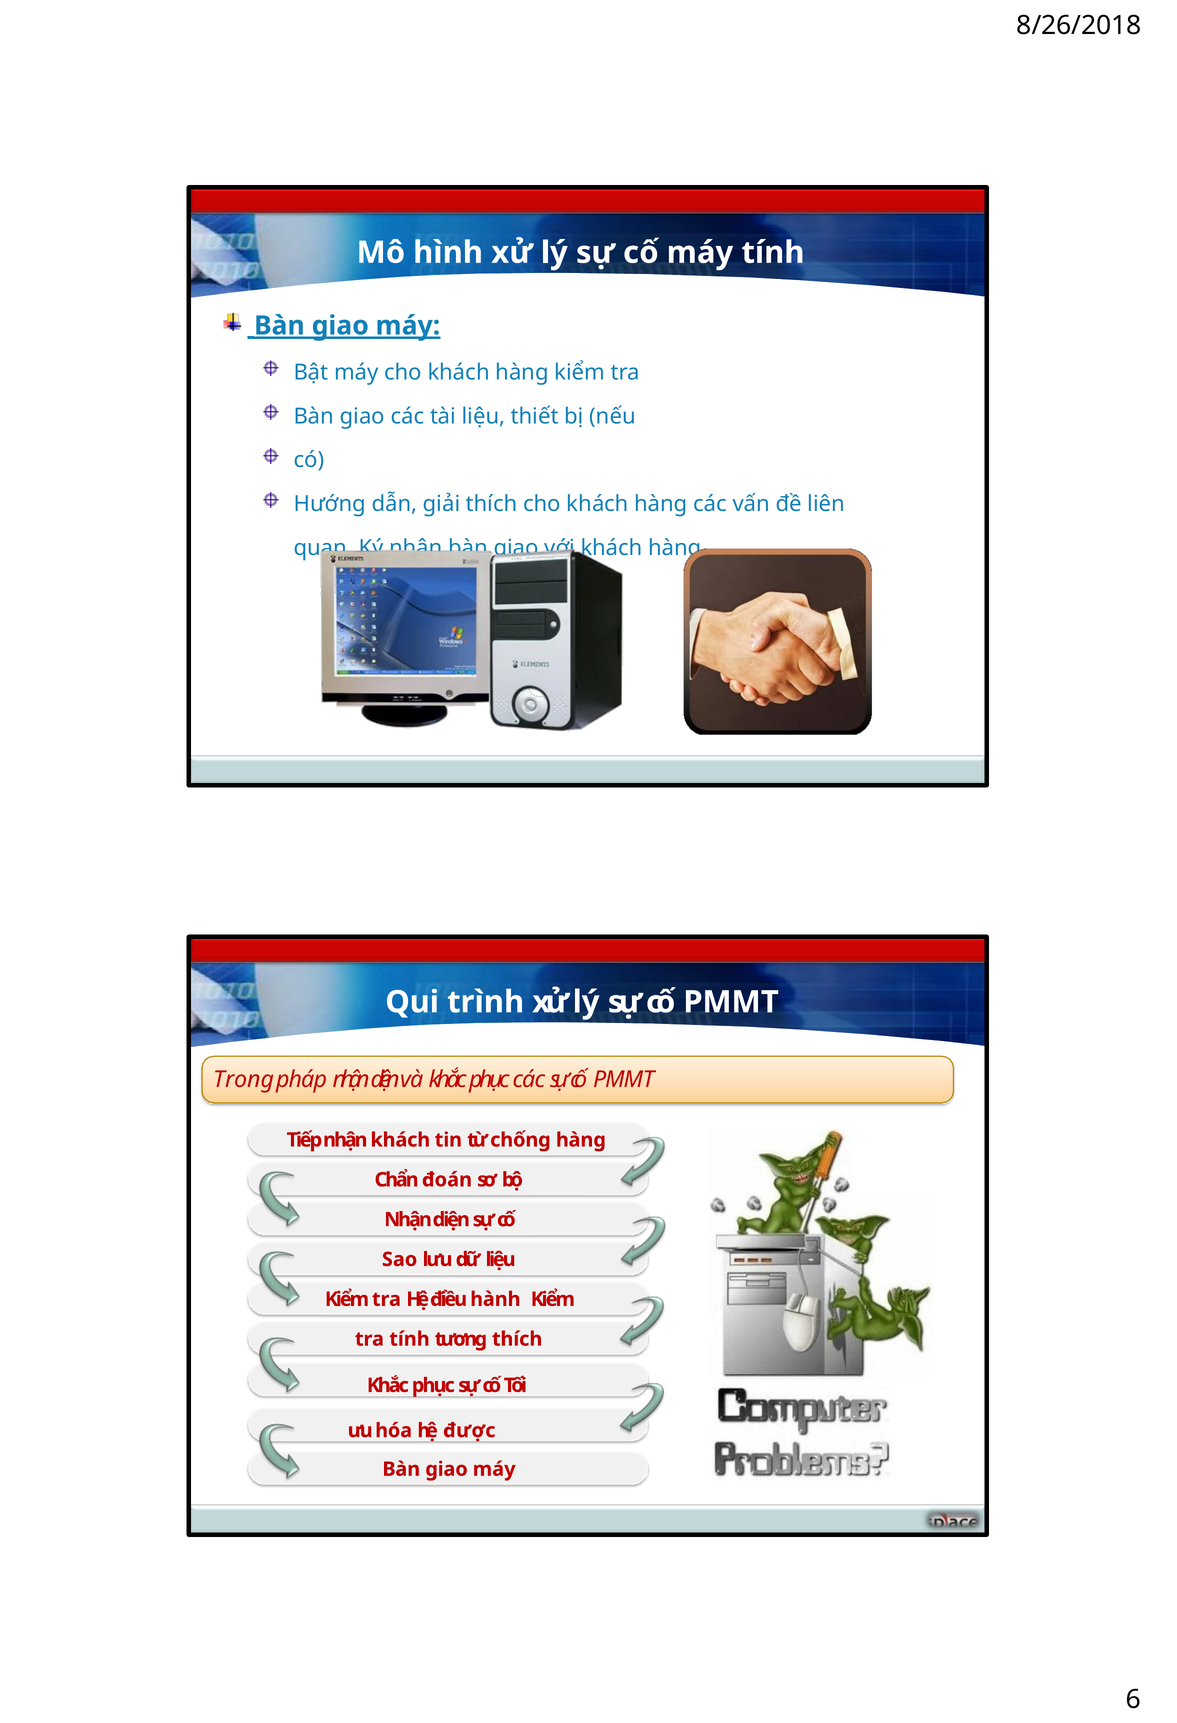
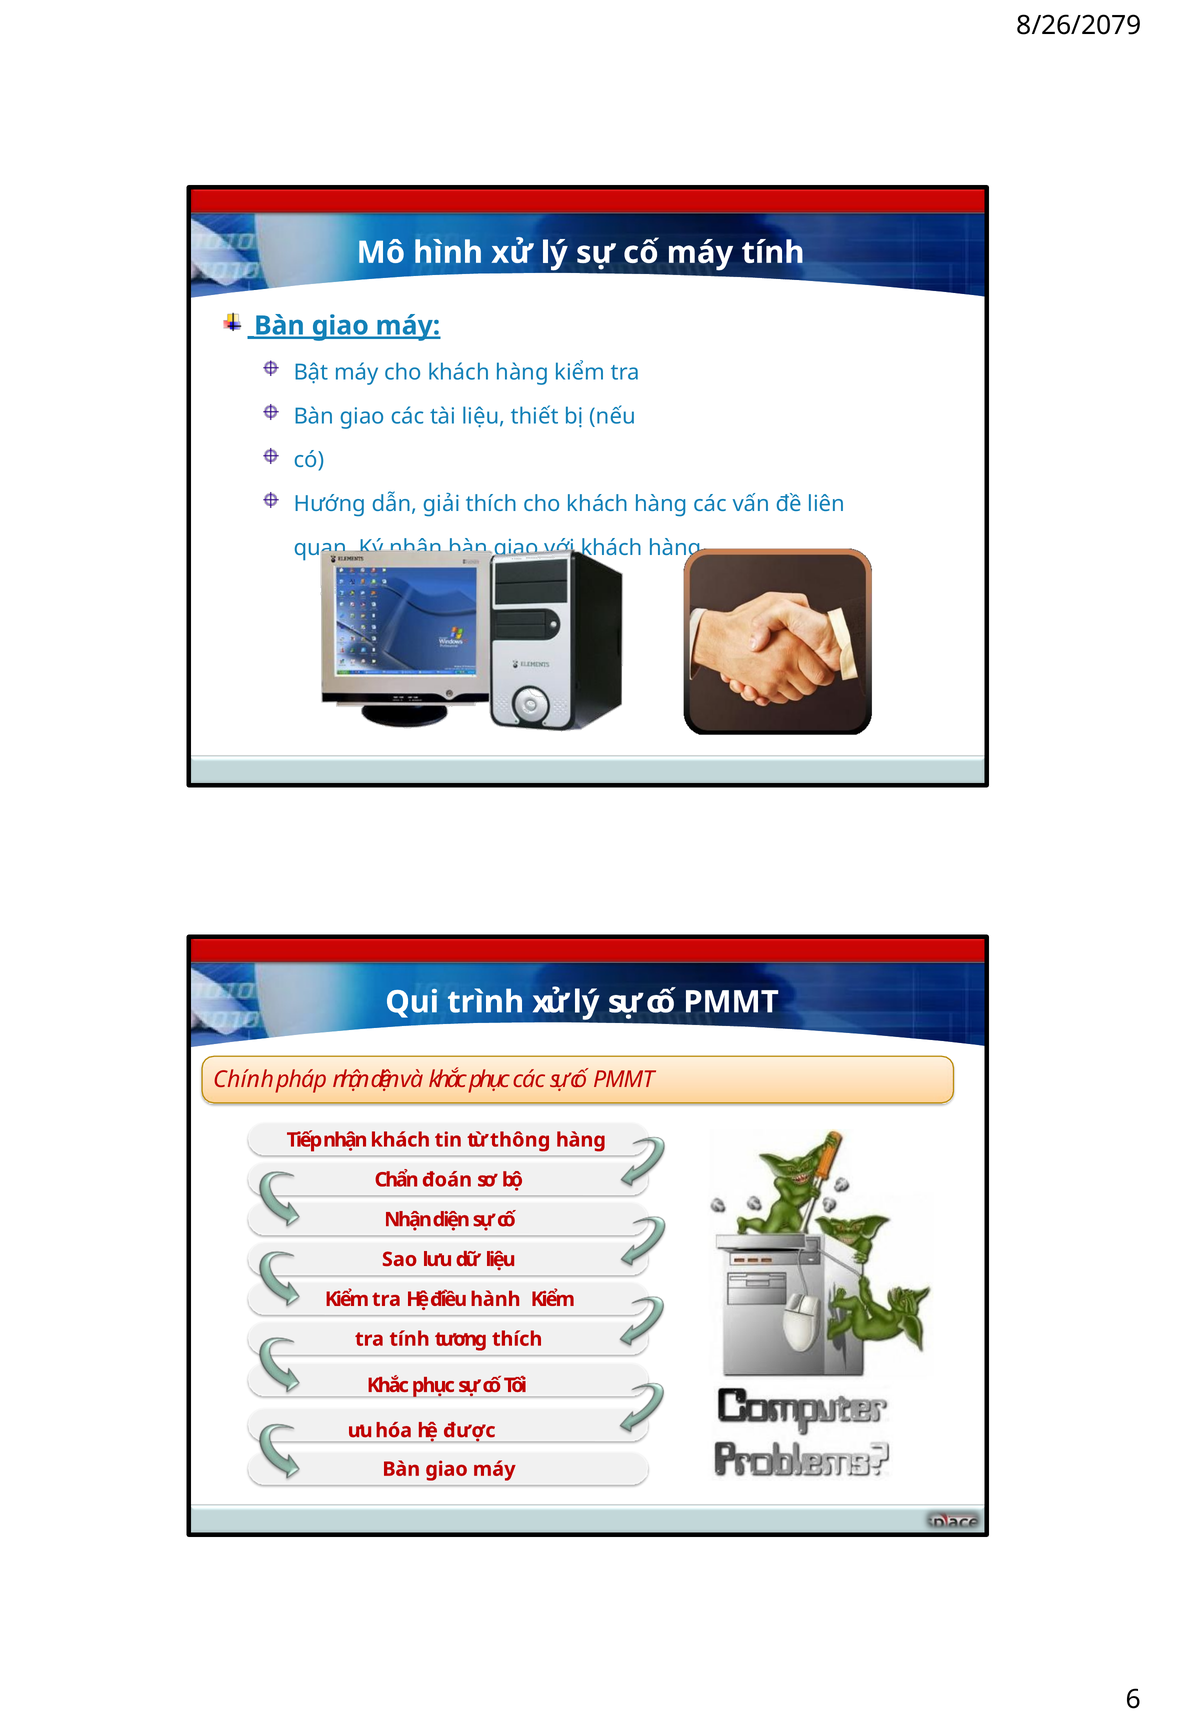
8/26/2018: 8/26/2018 -> 8/26/2079 (1079, 26)
Trong: Trong -> Chính (244, 1080)
chống: chống -> thông (520, 1140)
